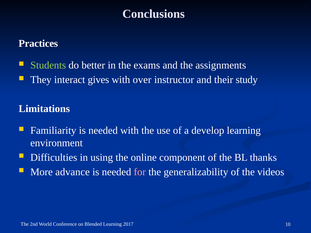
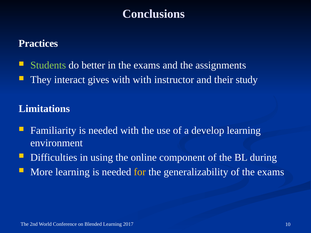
with over: over -> with (142, 80)
thanks: thanks -> during (263, 158)
More advance: advance -> learning (73, 172)
for colour: pink -> yellow (140, 172)
of the videos: videos -> exams (271, 172)
